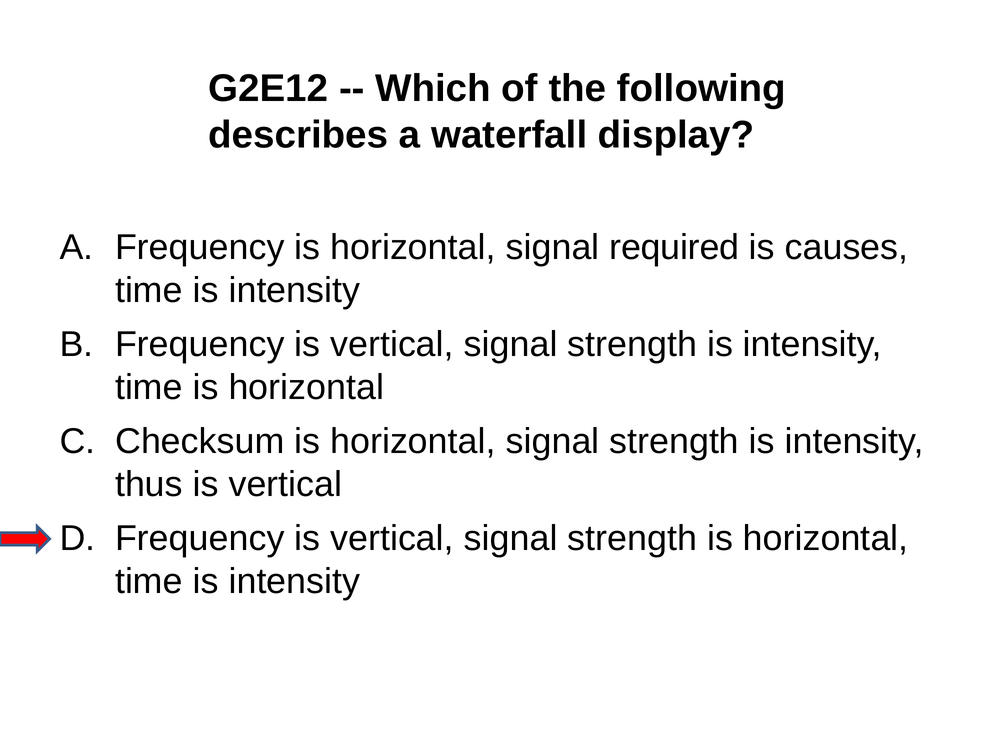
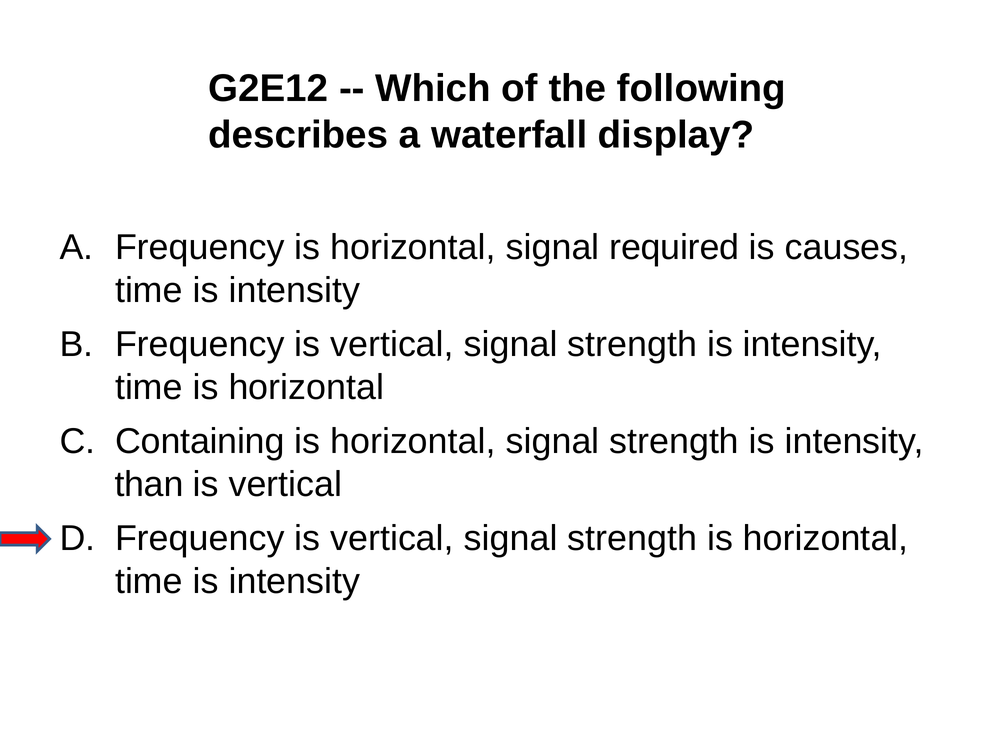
Checksum: Checksum -> Containing (200, 441)
thus: thus -> than (149, 484)
